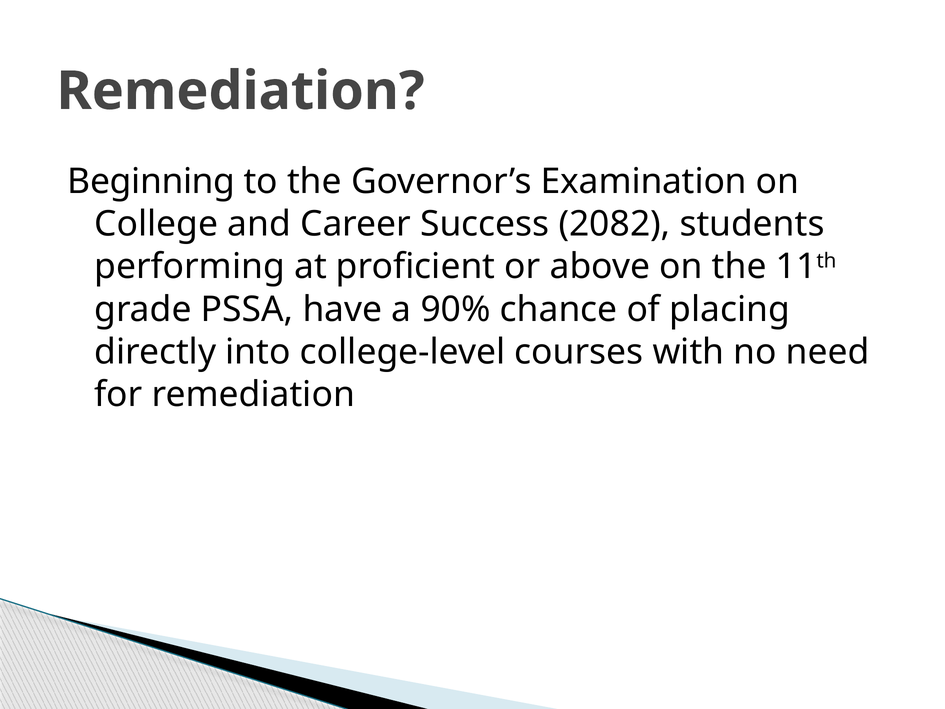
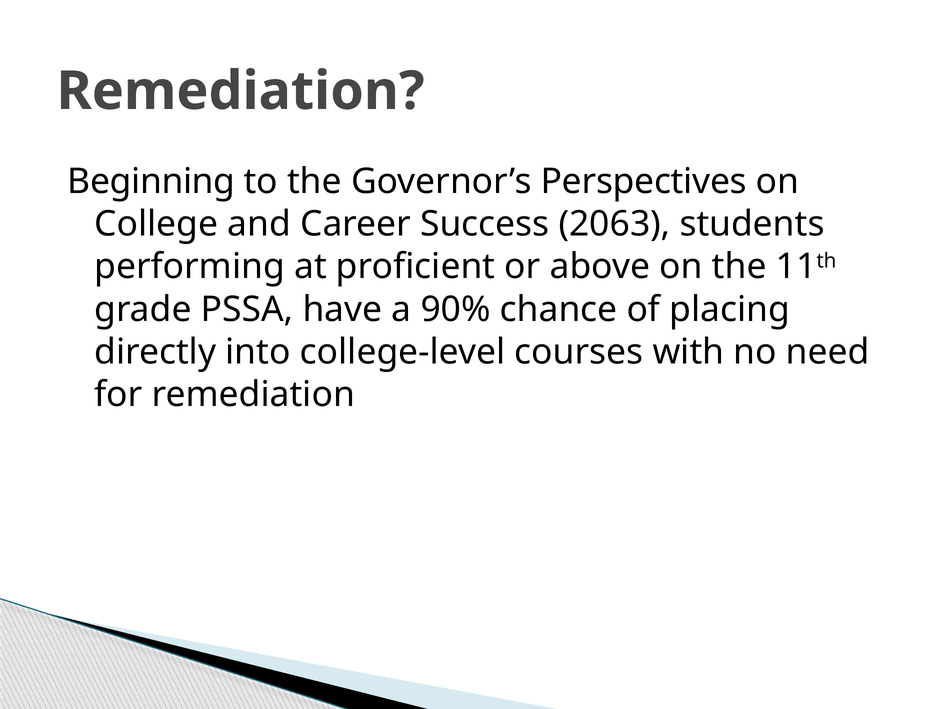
Examination: Examination -> Perspectives (644, 182)
2082: 2082 -> 2063 (614, 224)
